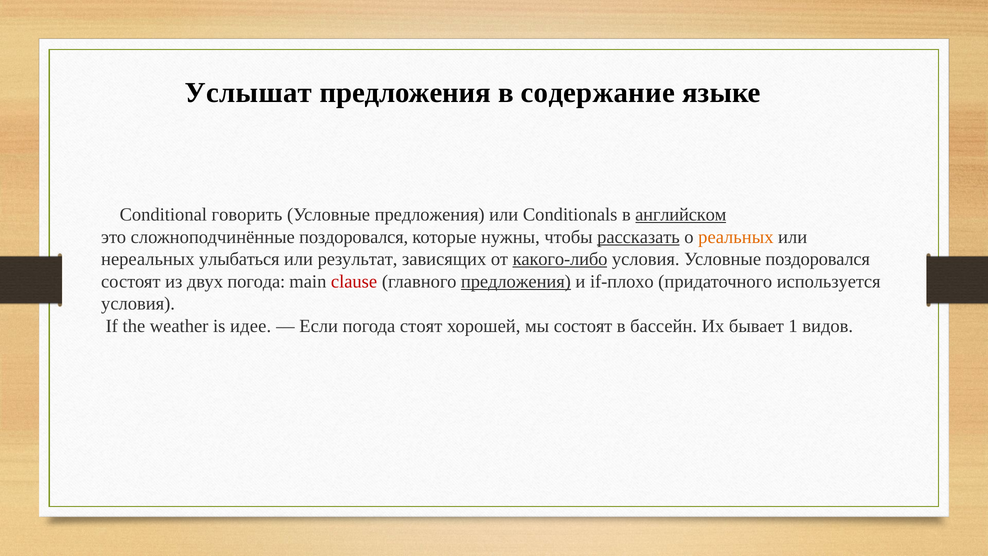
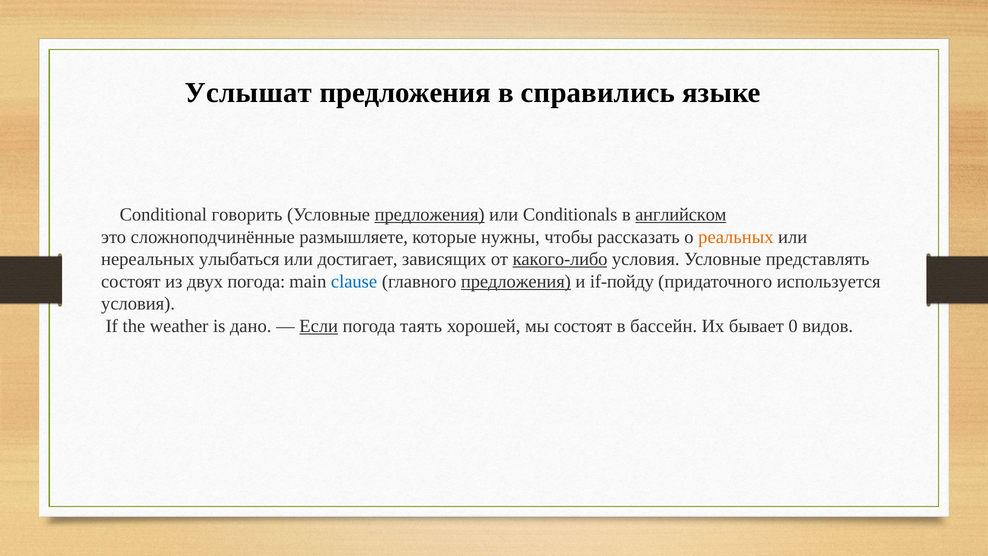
содержание: содержание -> справились (598, 93)
предложения underline: none -> present (430, 215)
cложноподчинённые поздоровался: поздоровался -> размышляете (354, 237)
рассказать underline: present -> none (639, 237)
результат: результат -> достигает (358, 259)
Условные поздоровался: поздоровался -> представлять (818, 259)
clause colour: red -> blue (354, 281)
if-плохо: if-плохо -> if-пойду (622, 281)
идее: идее -> дано (251, 326)
Если underline: none -> present (319, 326)
стоят: стоят -> таять (421, 326)
1: 1 -> 0 (793, 326)
